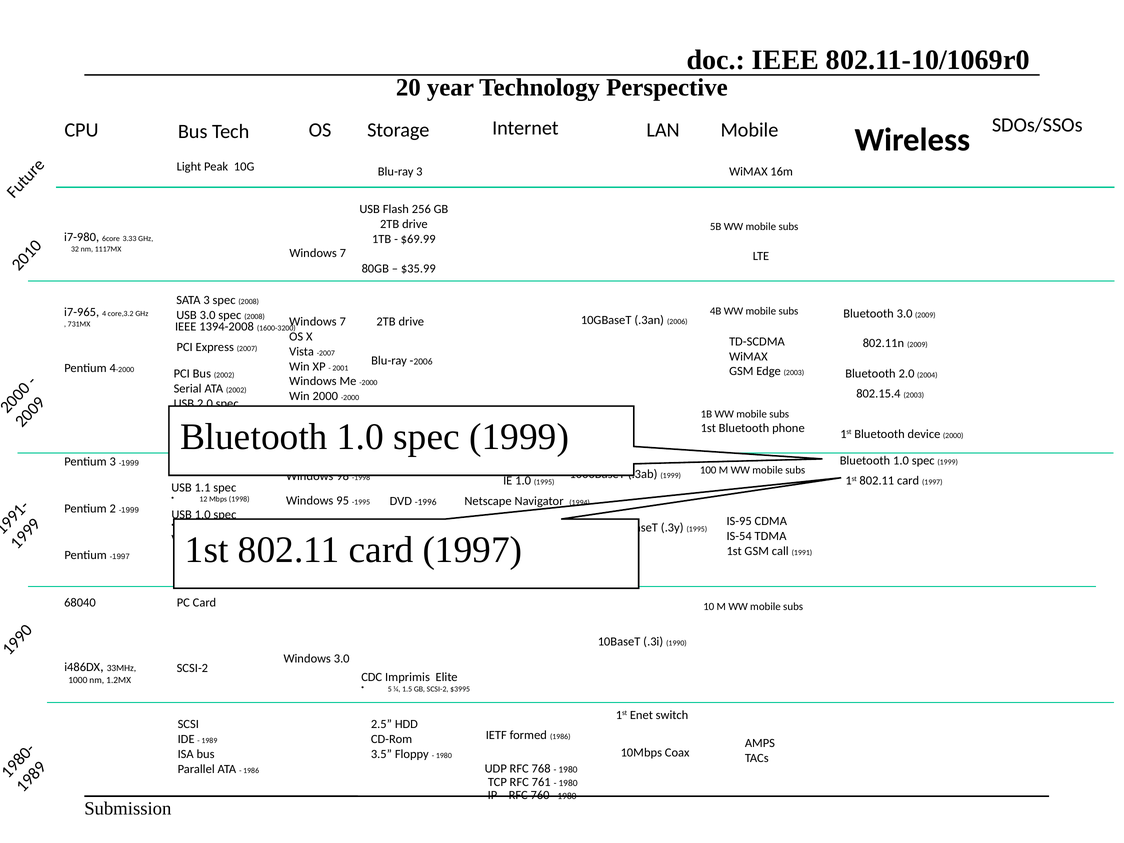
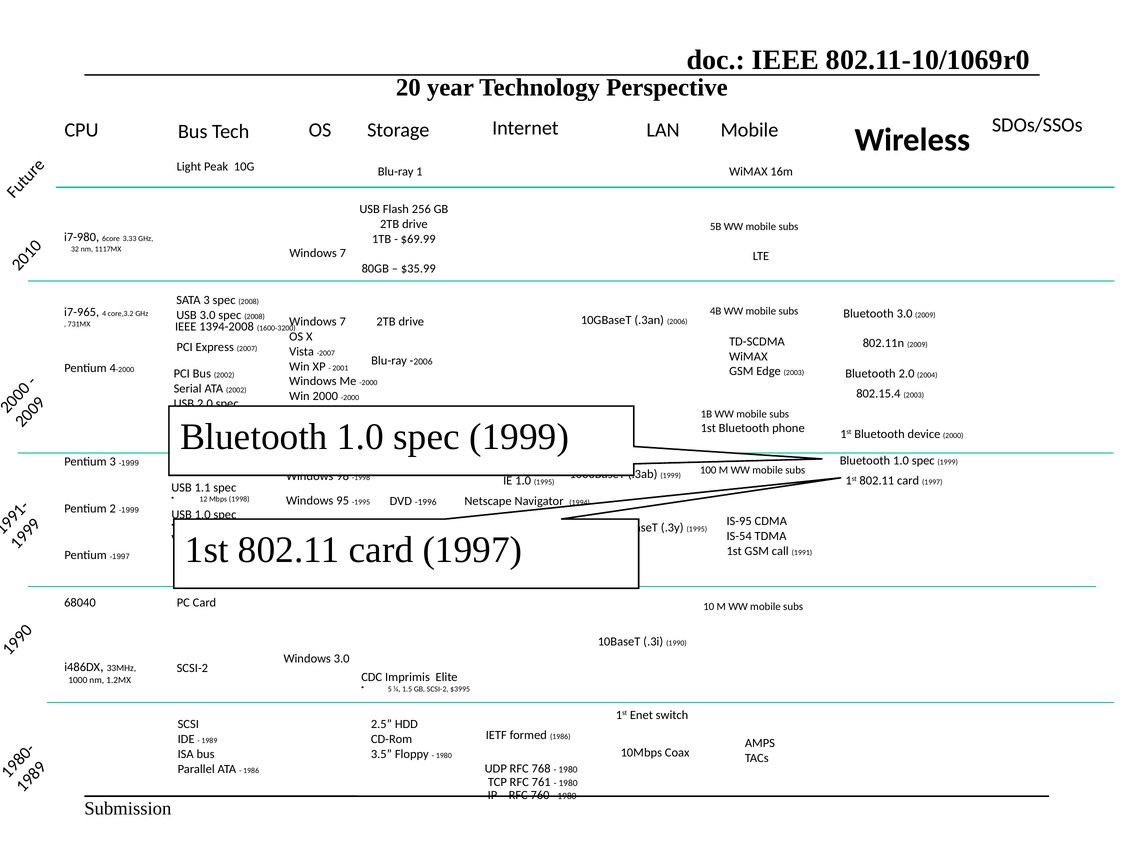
Blu-ray 3: 3 -> 1 (419, 172)
